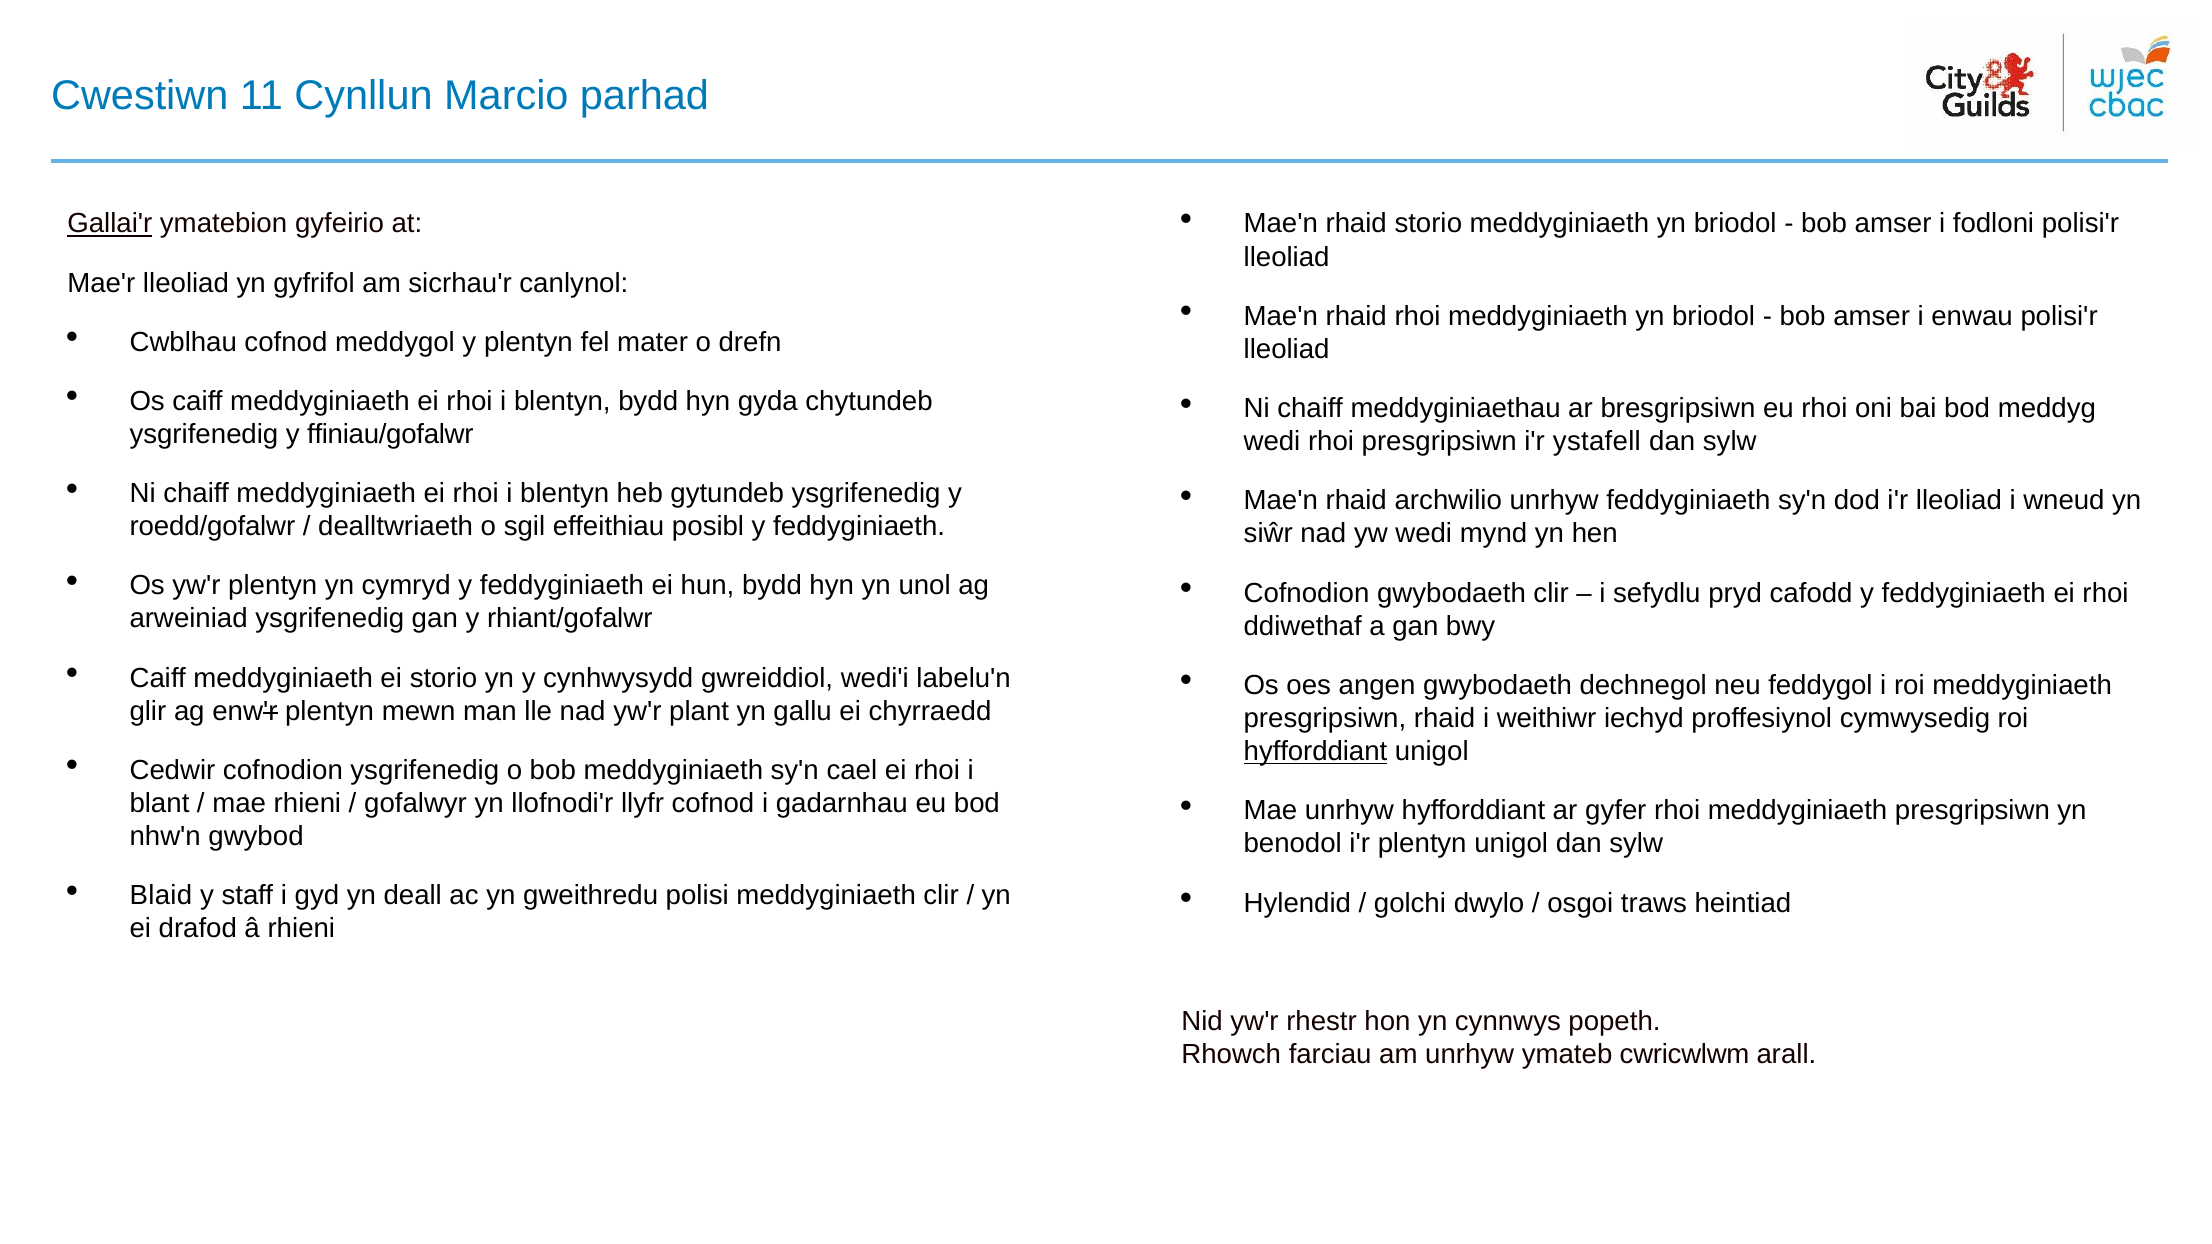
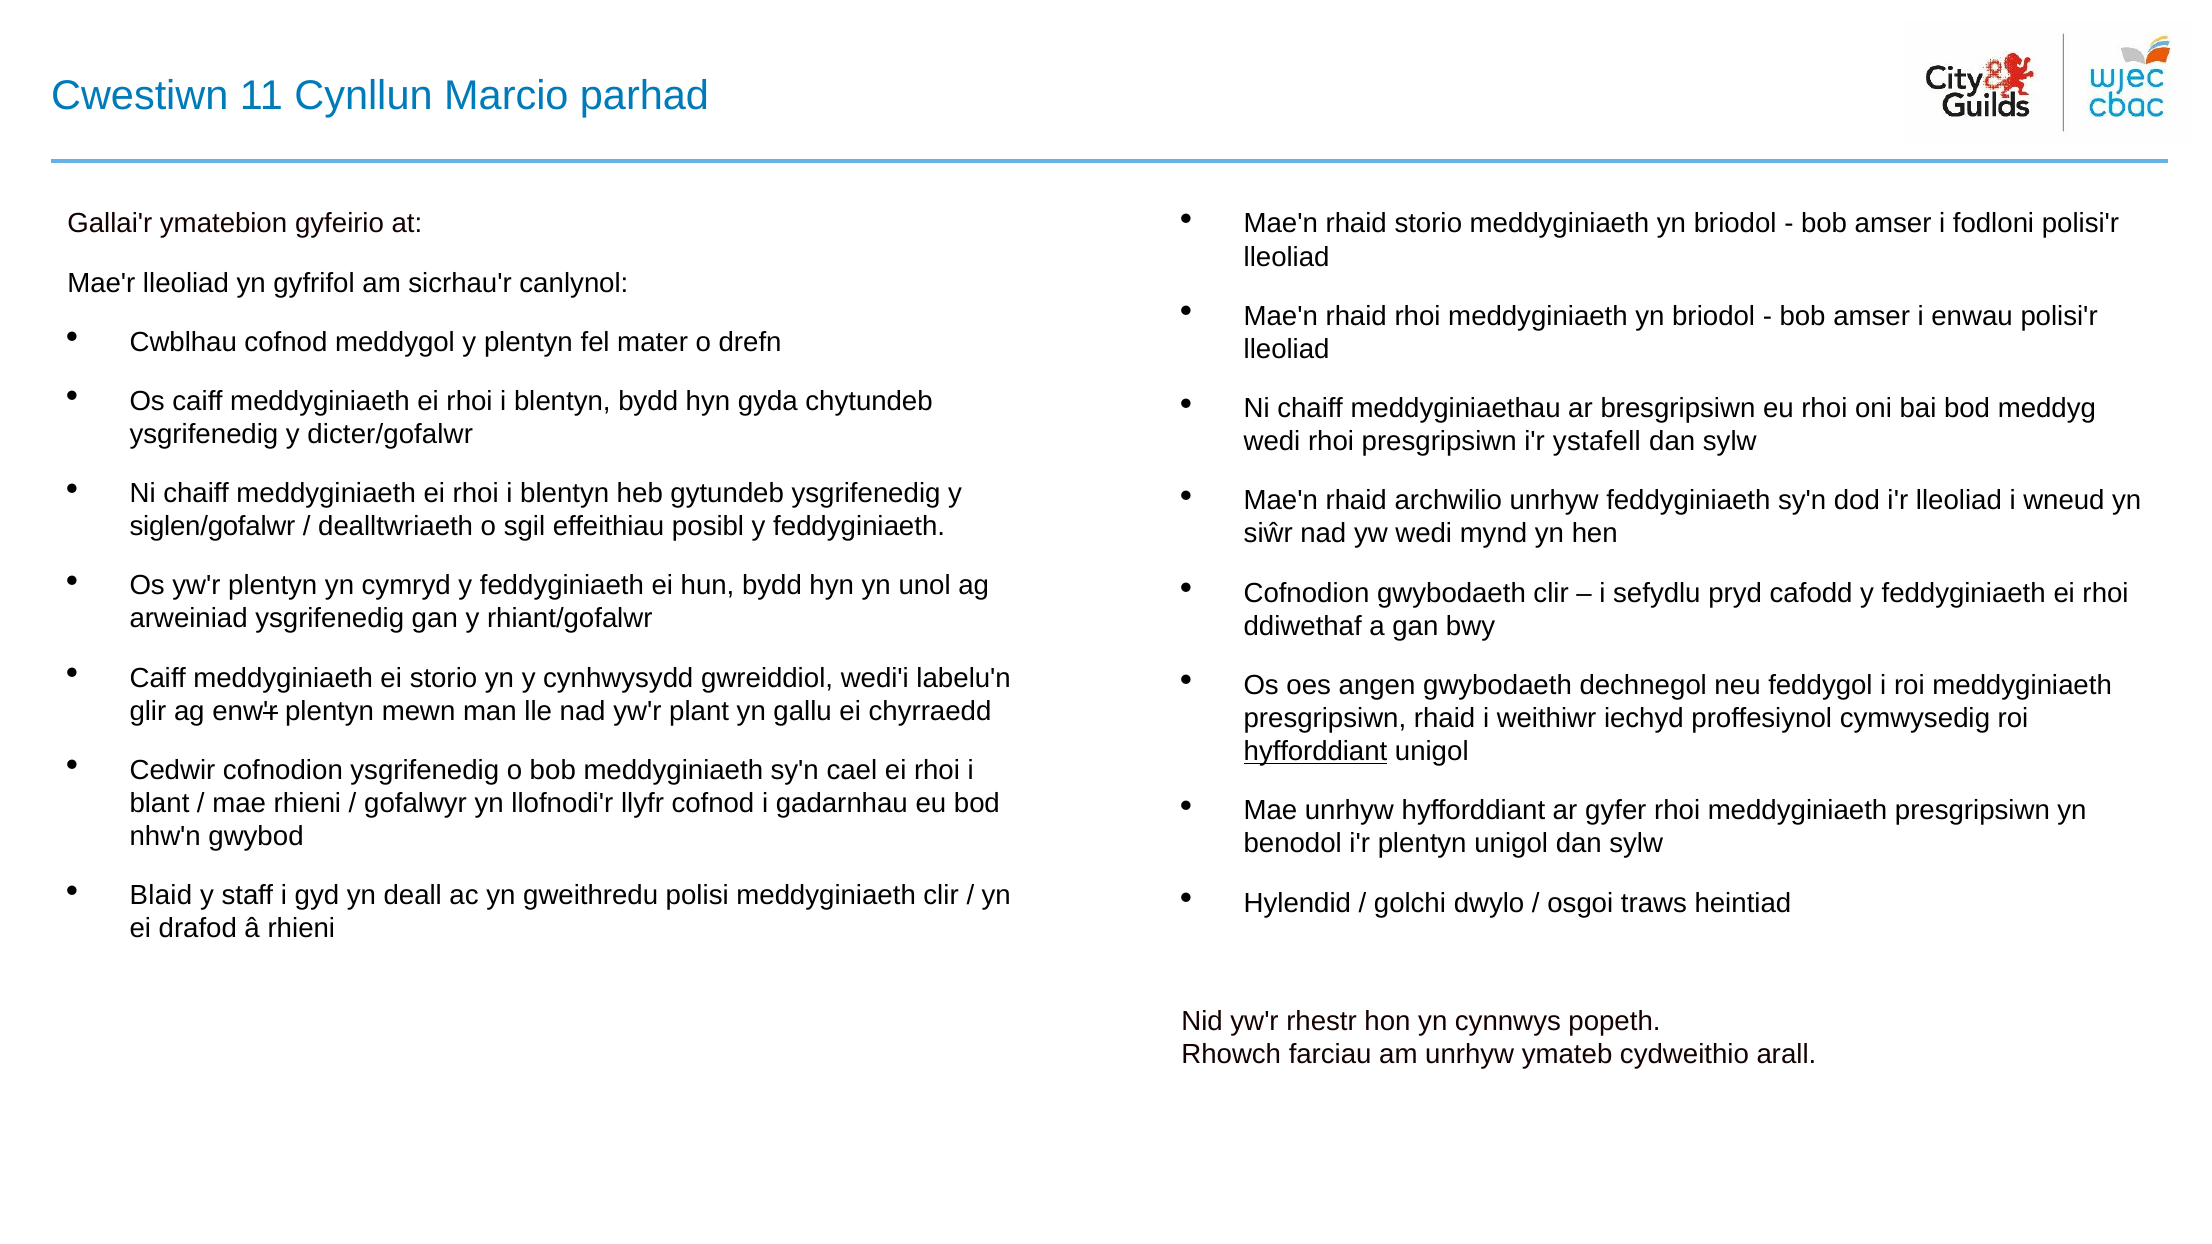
Gallai'r underline: present -> none (110, 224)
ffiniau/gofalwr: ffiniau/gofalwr -> dicter/gofalwr (390, 434)
roedd/gofalwr: roedd/gofalwr -> siglen/gofalwr (212, 527)
cwricwlwm: cwricwlwm -> cydweithio (1684, 1054)
